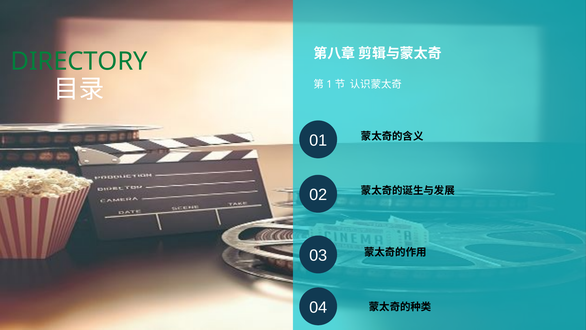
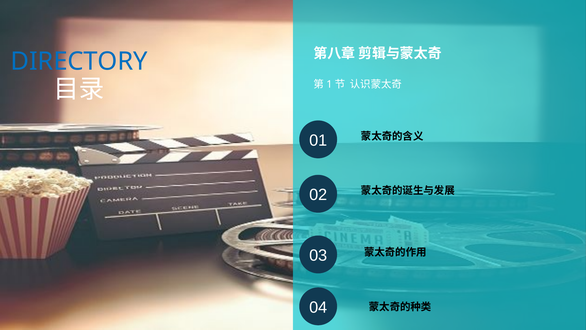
DIRECTORY colour: green -> blue (79, 61)
